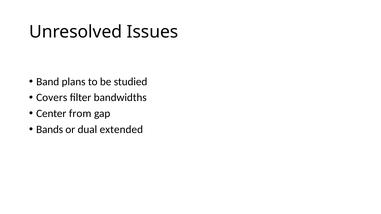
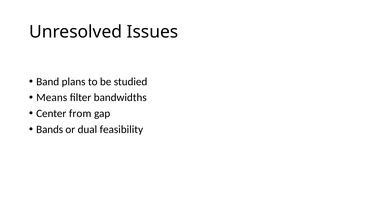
Covers: Covers -> Means (52, 98)
extended: extended -> feasibility (121, 130)
